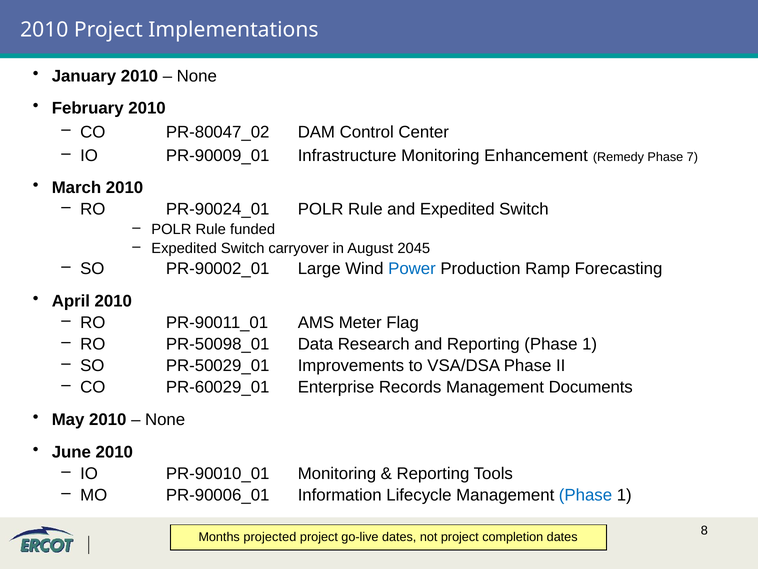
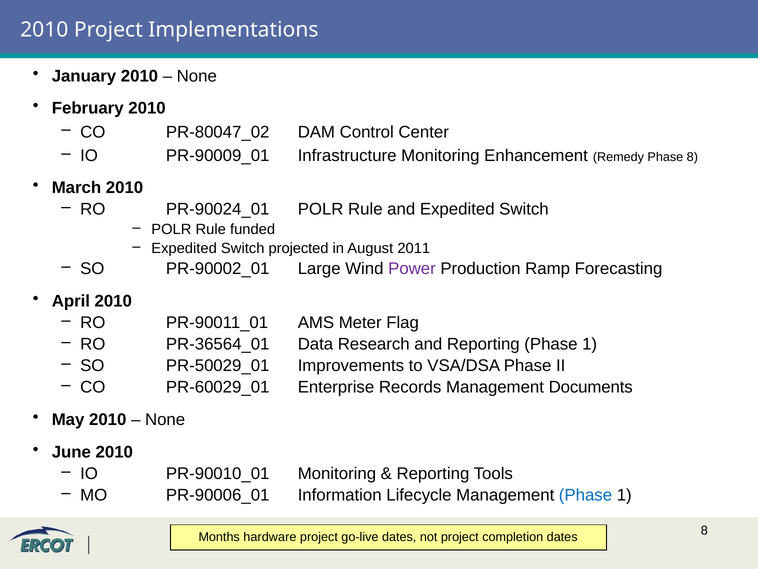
Phase 7: 7 -> 8 (692, 157)
carryover: carryover -> projected (299, 248)
2045: 2045 -> 2011 (414, 248)
Power colour: blue -> purple (412, 269)
PR-50098_01: PR-50098_01 -> PR-36564_01 (218, 344)
projected: projected -> hardware (270, 536)
